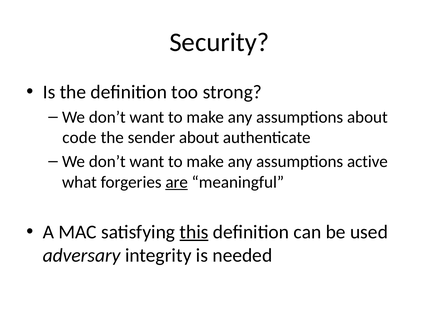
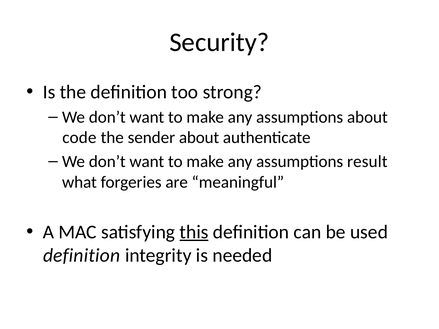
active: active -> result (367, 162)
are underline: present -> none (177, 182)
adversary: adversary -> definition (82, 256)
